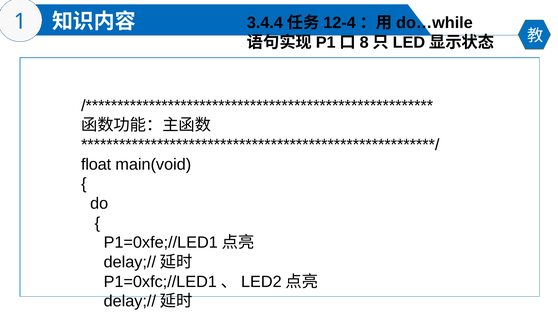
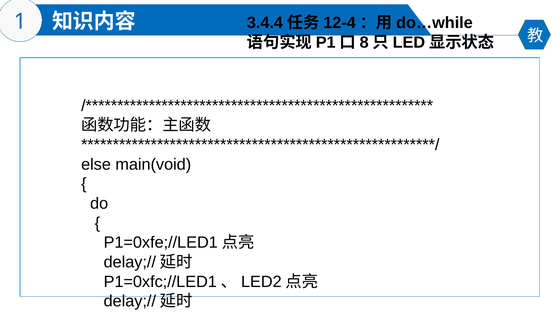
float: float -> else (96, 164)
